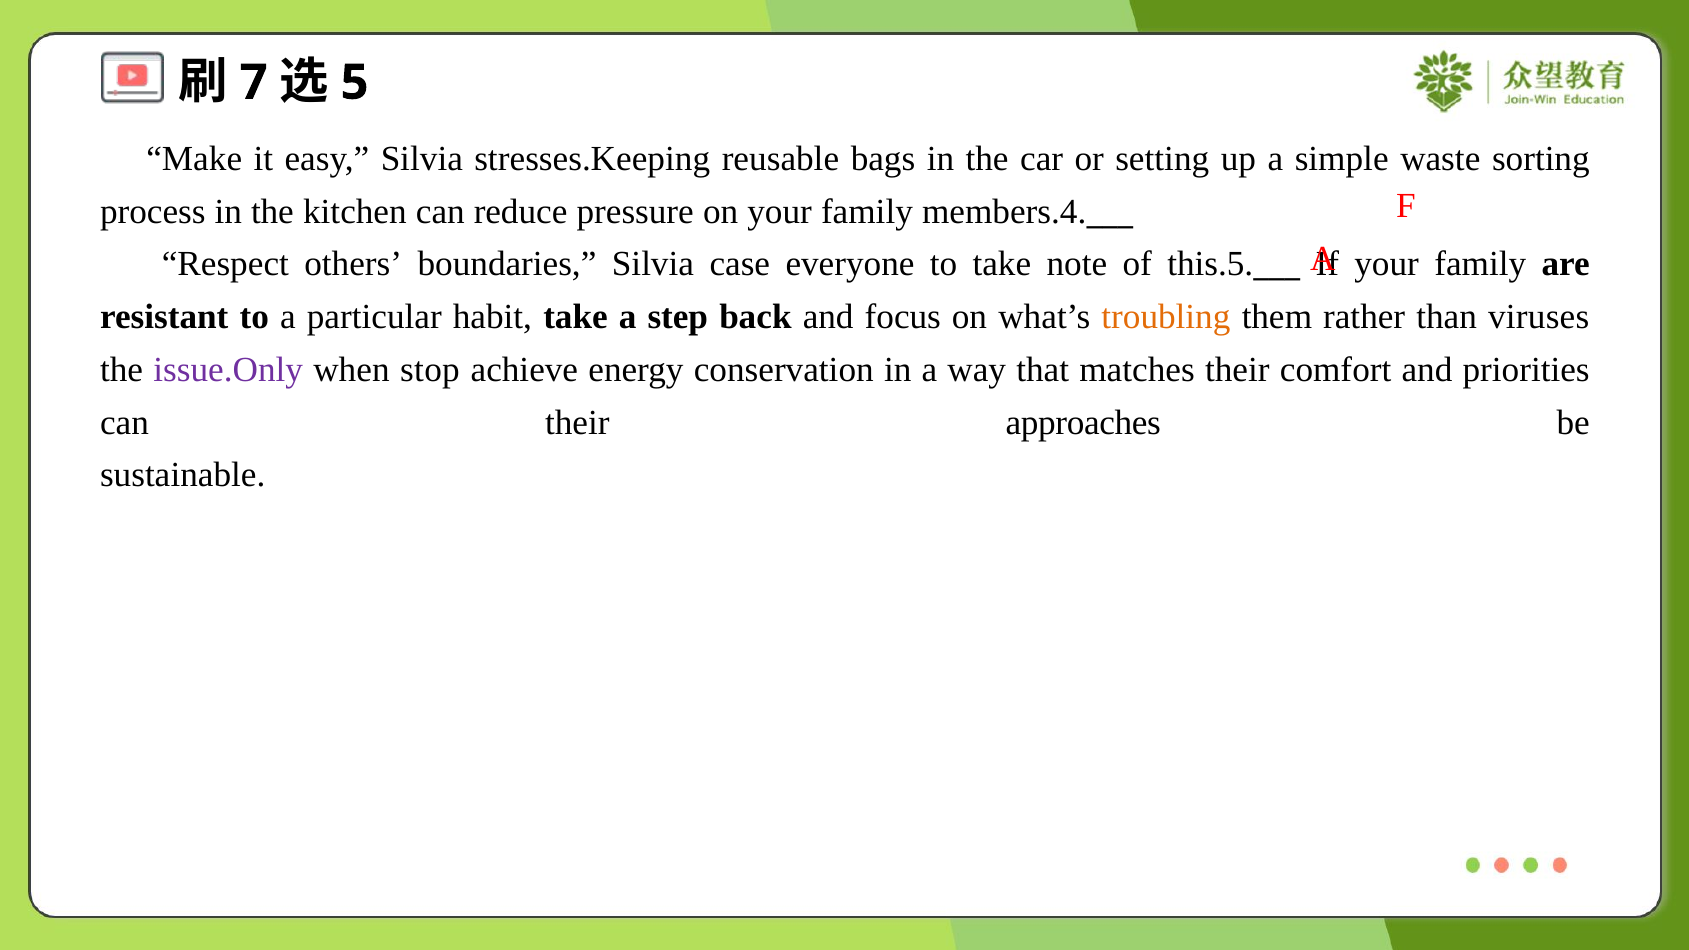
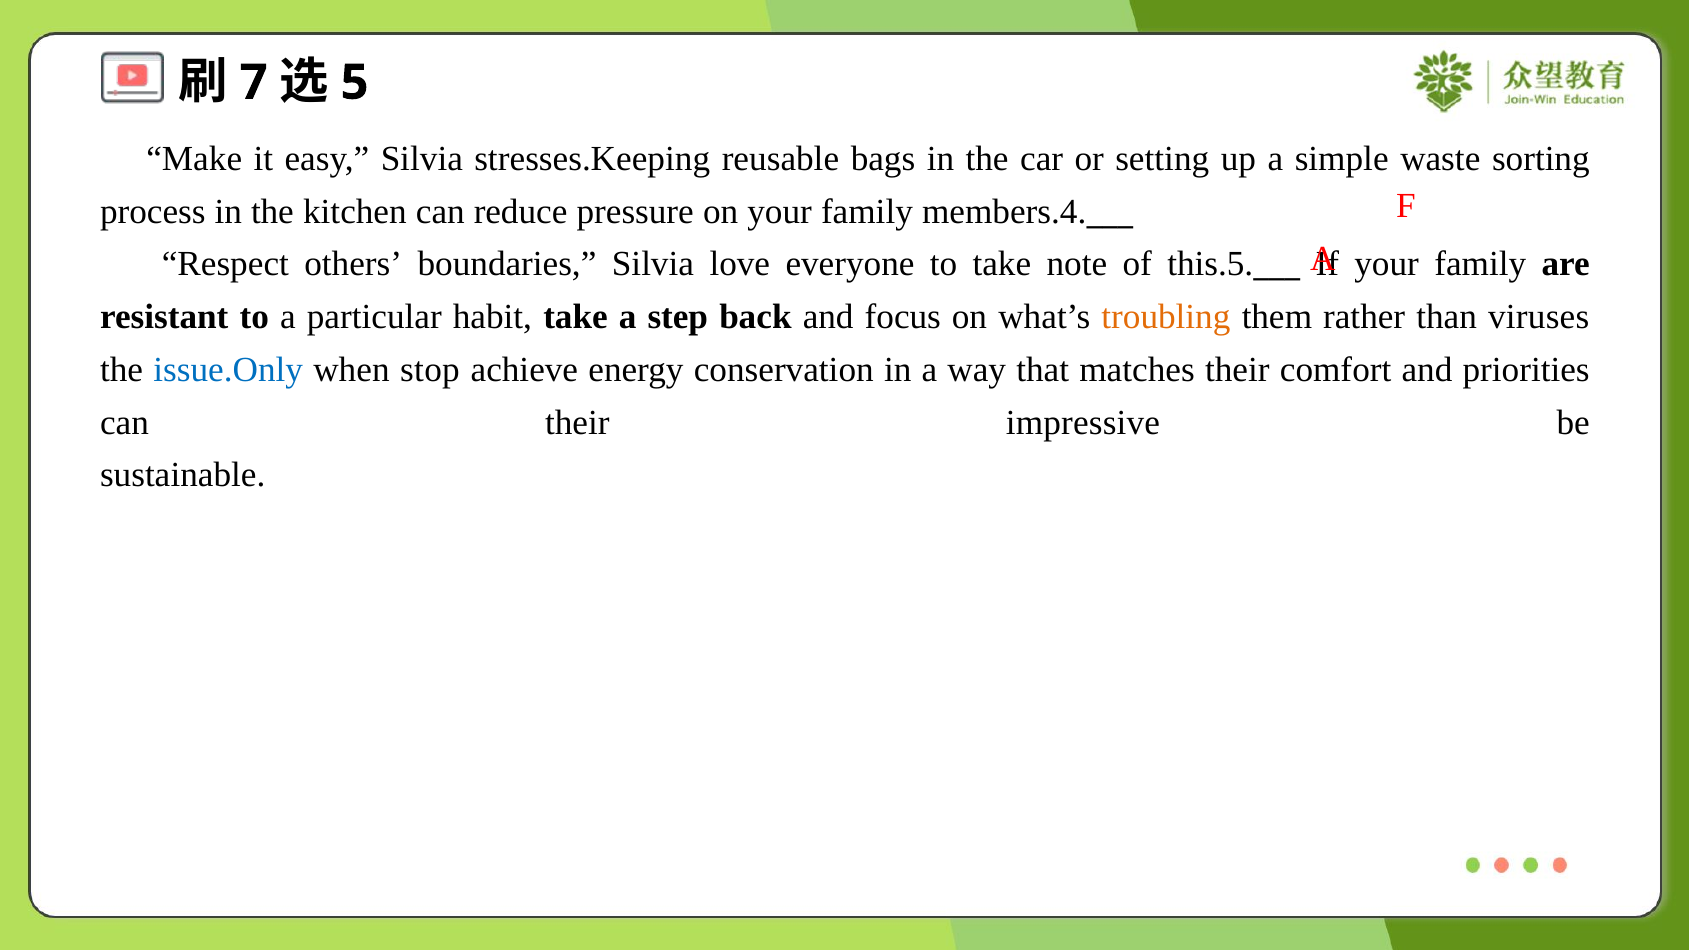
case: case -> love (740, 264)
issue.Only colour: purple -> blue (228, 370)
approaches: approaches -> impressive (1083, 423)
